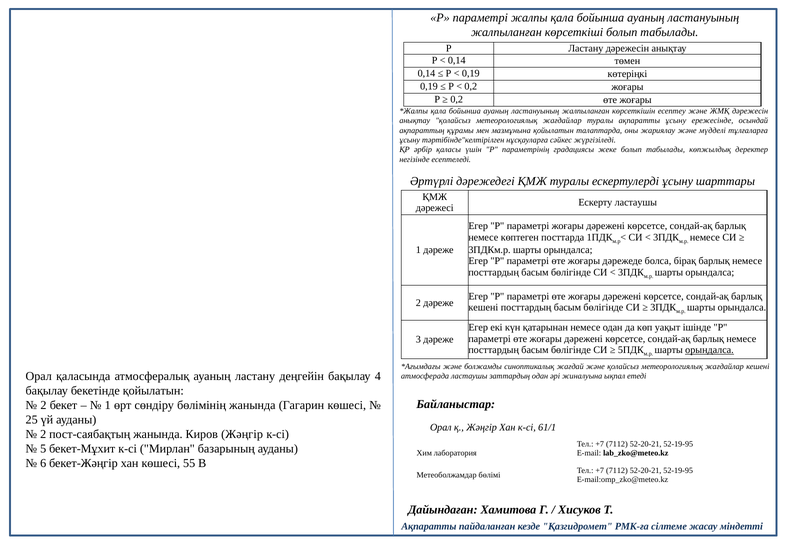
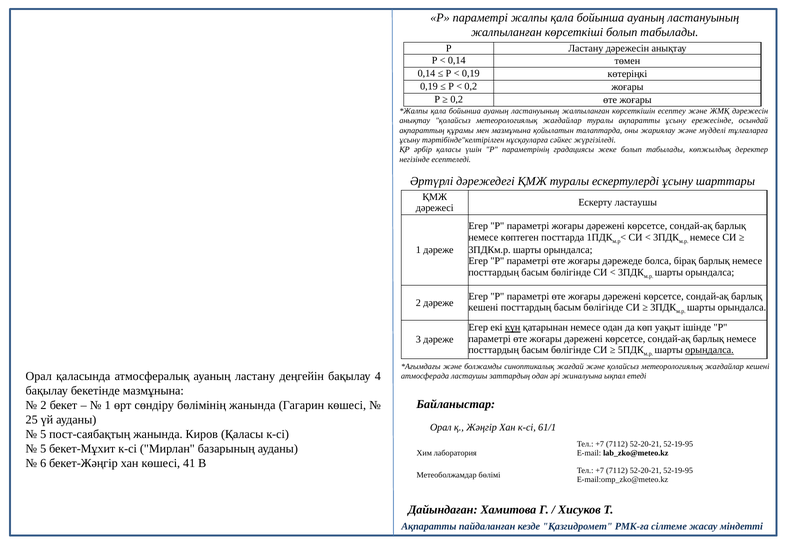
күн underline: none -> present (513, 328)
бекетінде қойылатын: қойылатын -> мазмұнына (153, 391)
2: 2 -> 5 (43, 434)
Киров Жәңгір: Жәңгір -> Қаласы (242, 434)
55: 55 -> 41 (189, 463)
